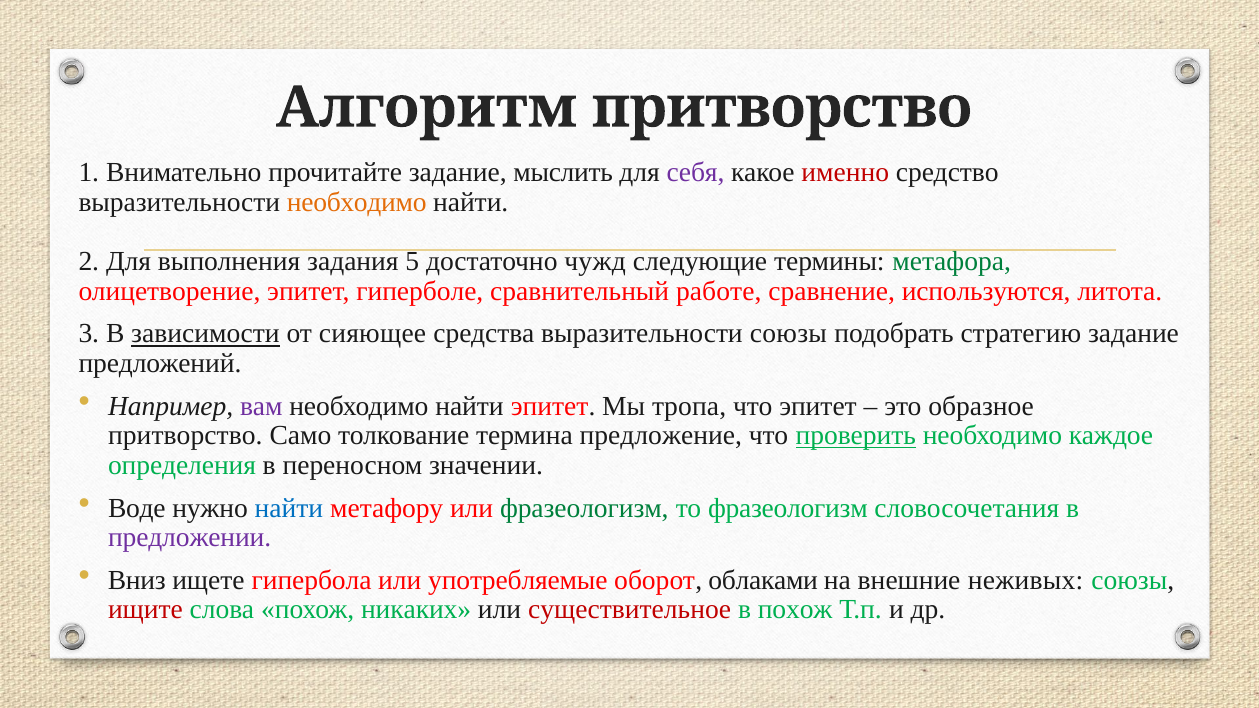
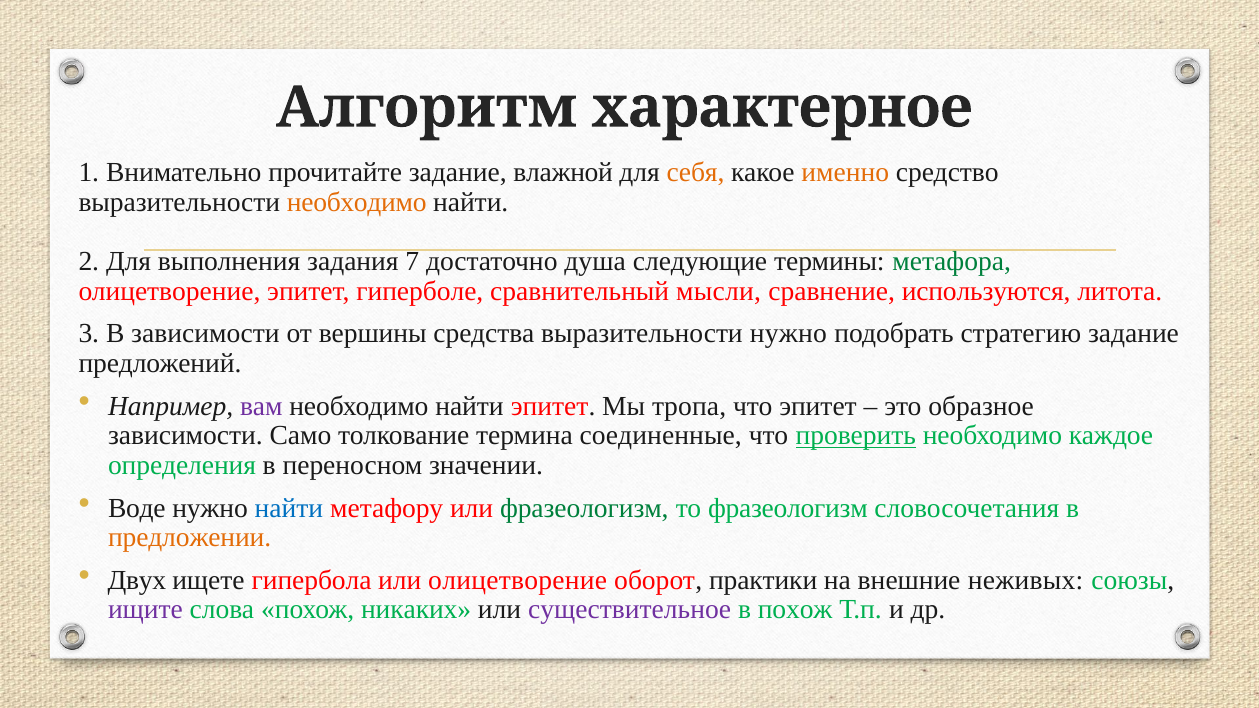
Алгоритм притворство: притворство -> характерное (782, 108)
мыслить: мыслить -> влажной (563, 173)
себя colour: purple -> orange (696, 173)
именно colour: red -> orange (845, 173)
5: 5 -> 7 (412, 262)
чужд: чужд -> душа (595, 262)
работе: работе -> мысли (719, 292)
зависимости underline: present -> none (205, 334)
сияющее: сияющее -> вершины (373, 334)
выразительности союзы: союзы -> нужно (788, 334)
притворство: притворство -> зависимости (185, 436)
предложение: предложение -> соединенные (661, 436)
предложении colour: purple -> orange (190, 538)
Вниз: Вниз -> Двух (137, 580)
или употребляемые: употребляемые -> олицетворение (518, 580)
облаками: облаками -> практики (763, 580)
ищите colour: red -> purple (145, 610)
существительное colour: red -> purple (630, 610)
